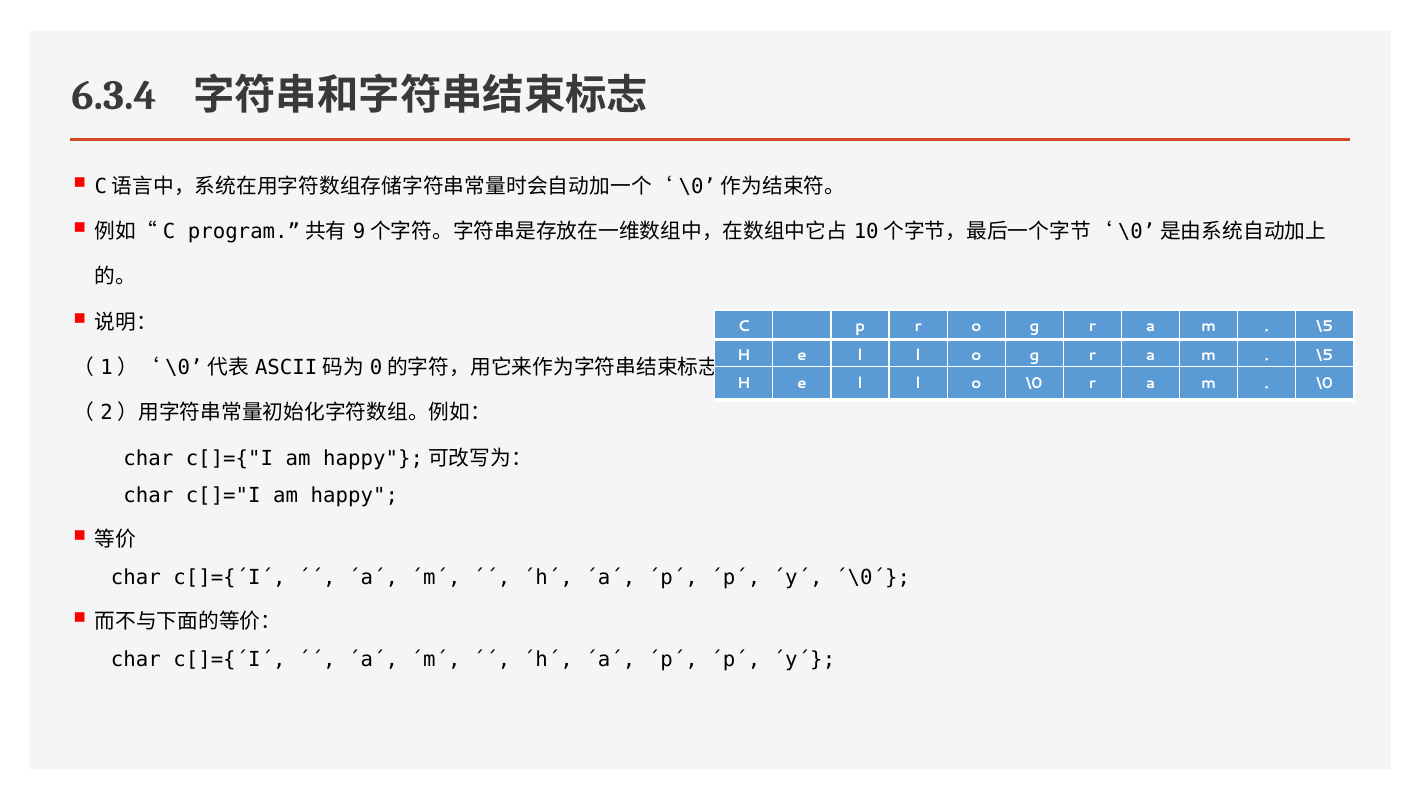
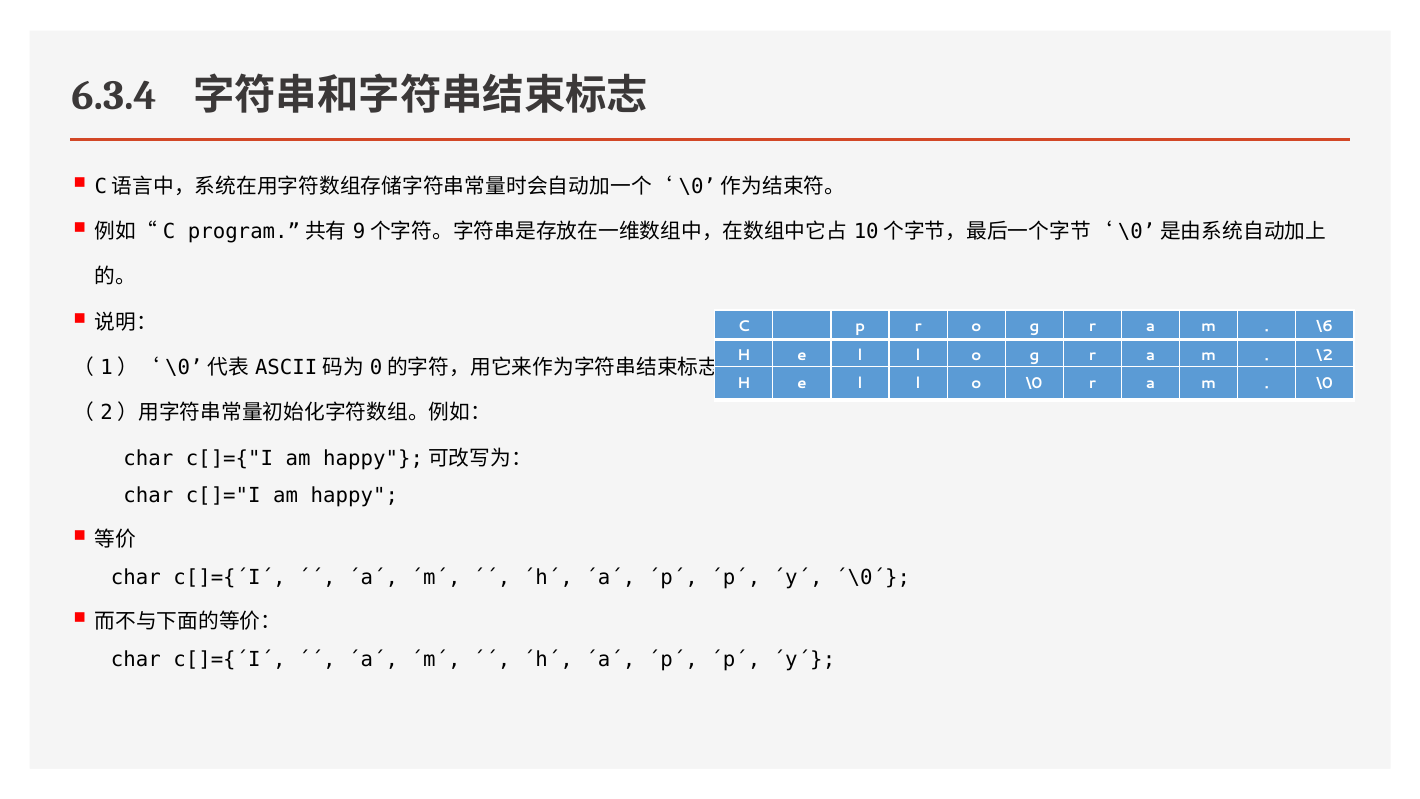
\5: \5 -> \6 (1325, 326)
\5: \5 -> \2 (1325, 356)
